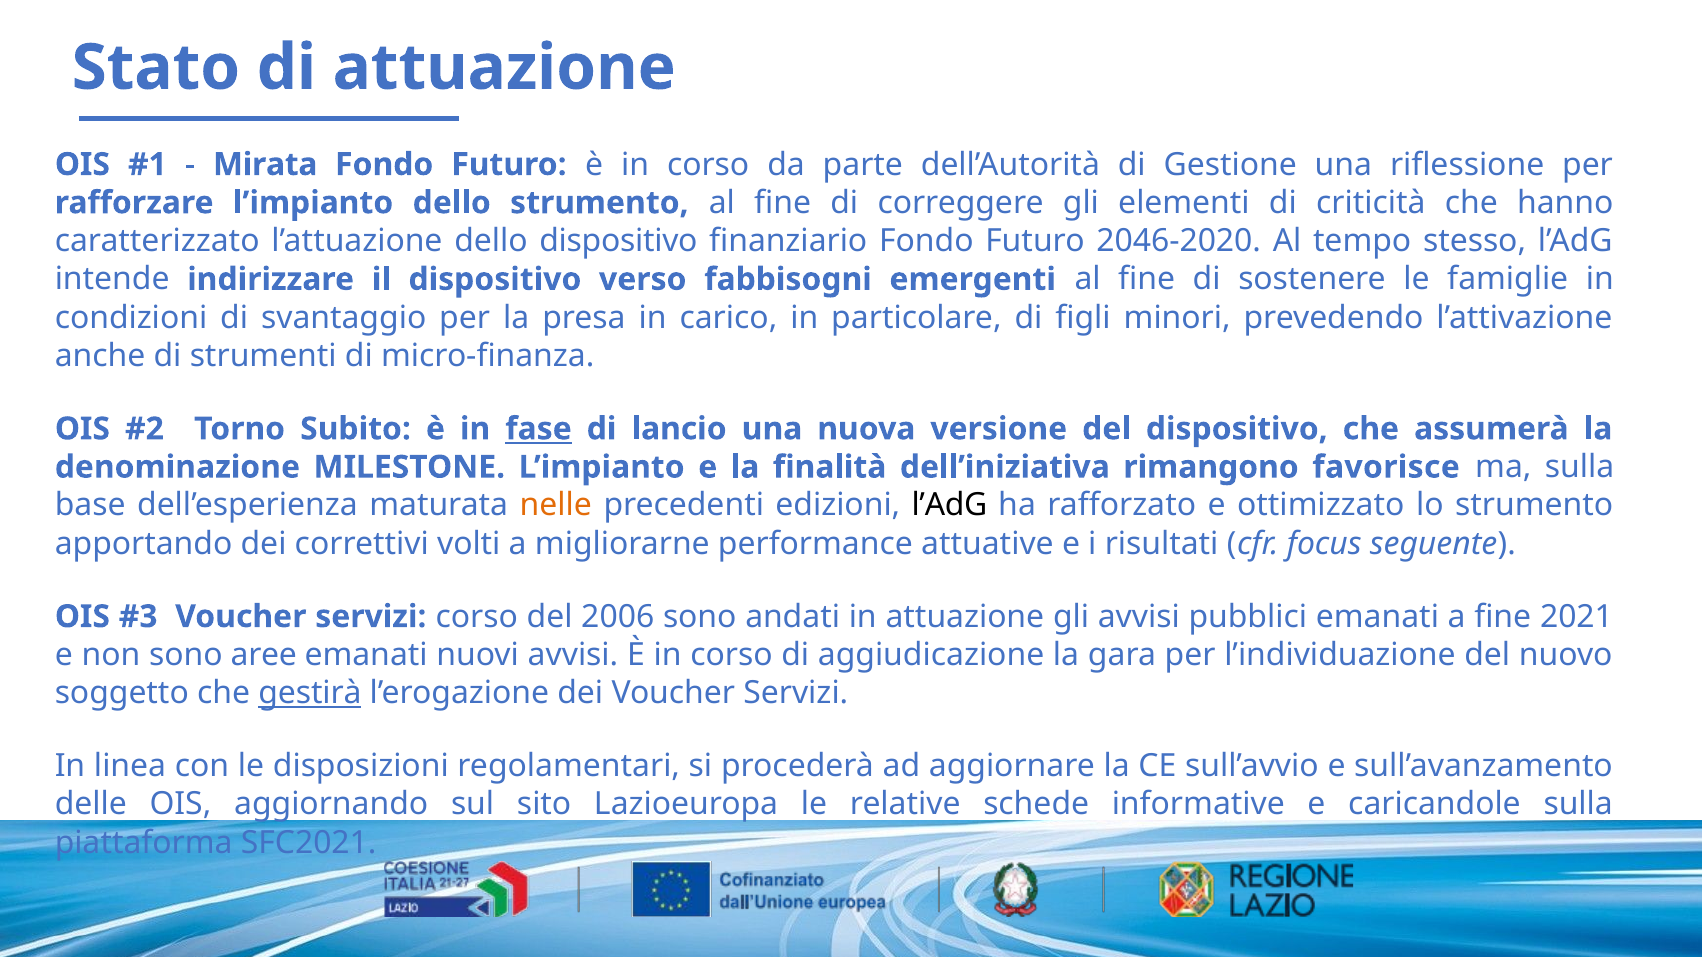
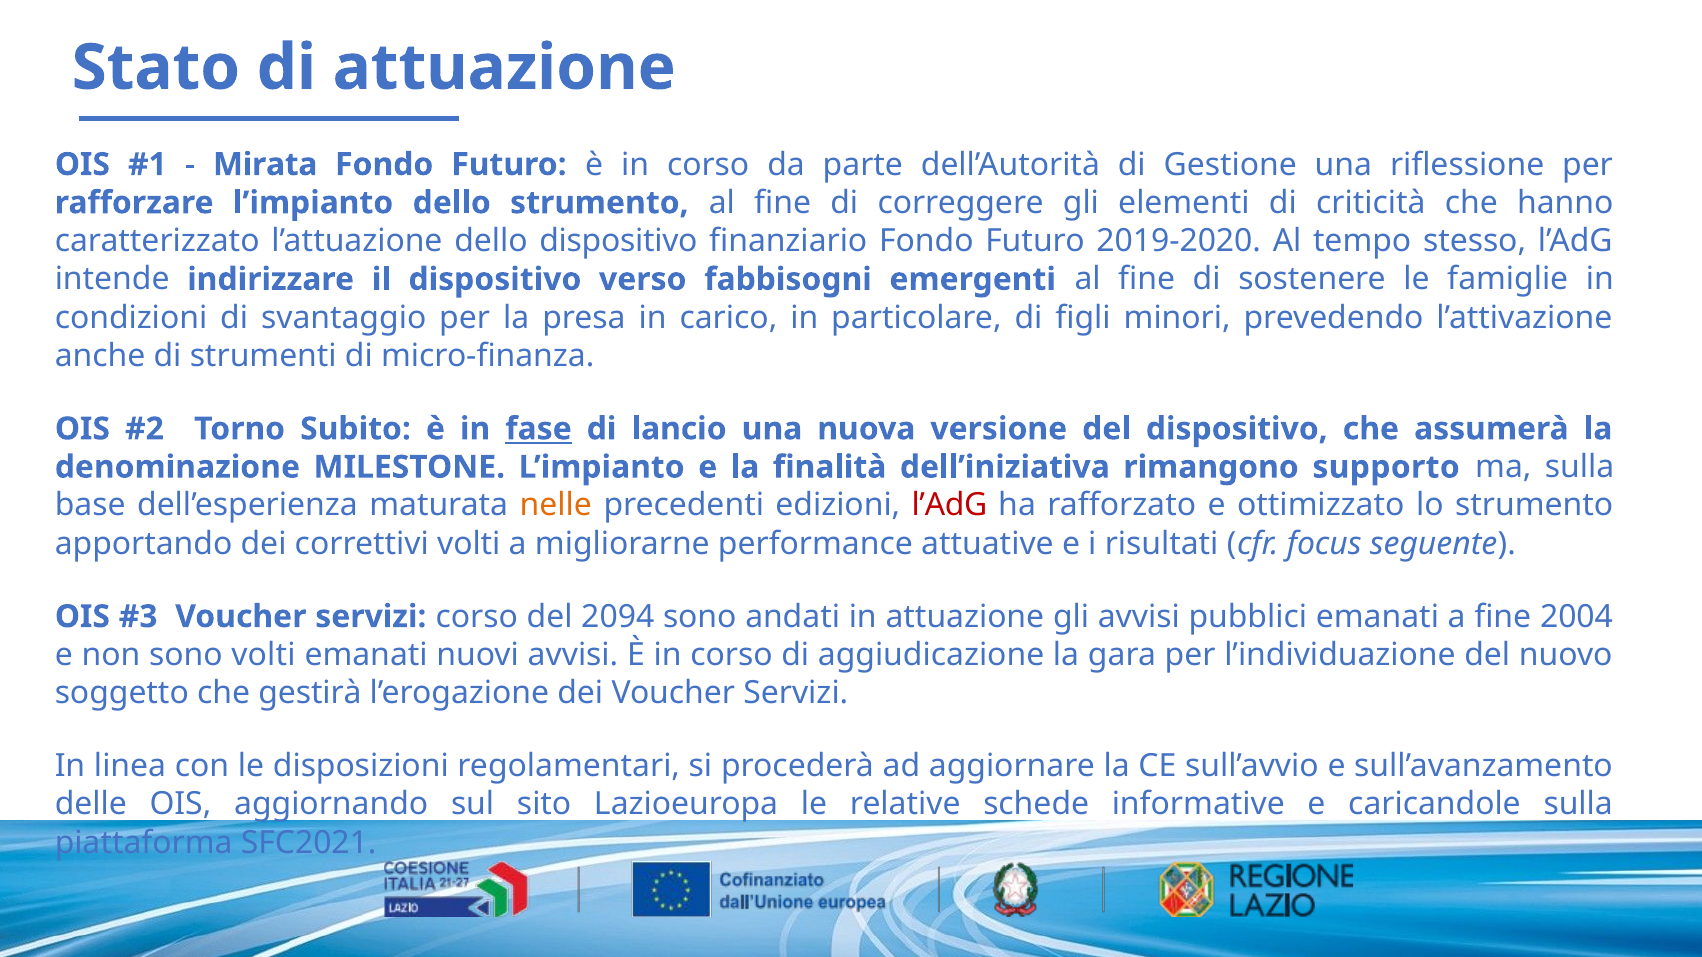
2046-2020: 2046-2020 -> 2019-2020 (1179, 241)
favorisce: favorisce -> supporto (1386, 467)
l’AdG colour: black -> red (949, 506)
2006: 2006 -> 2094 (618, 617)
2021: 2021 -> 2004 (1576, 617)
sono aree: aree -> volti (263, 655)
gestirà underline: present -> none (310, 693)
